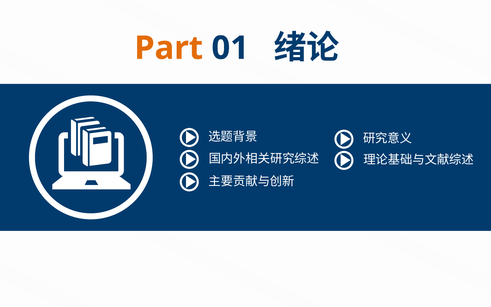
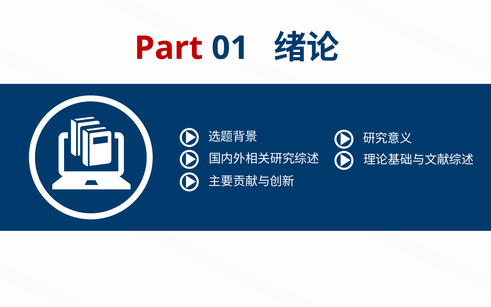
Part colour: orange -> red (169, 48)
